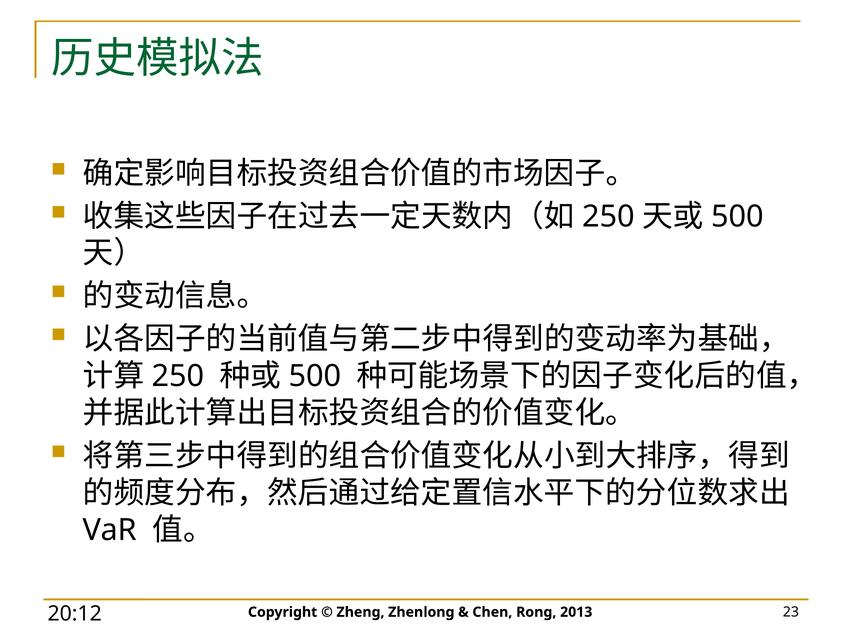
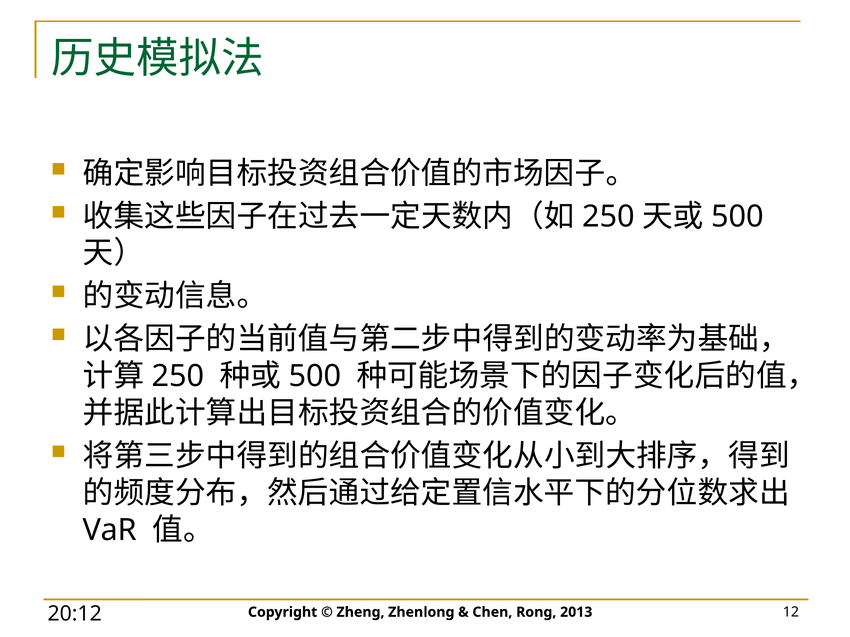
23: 23 -> 12 (791, 613)
